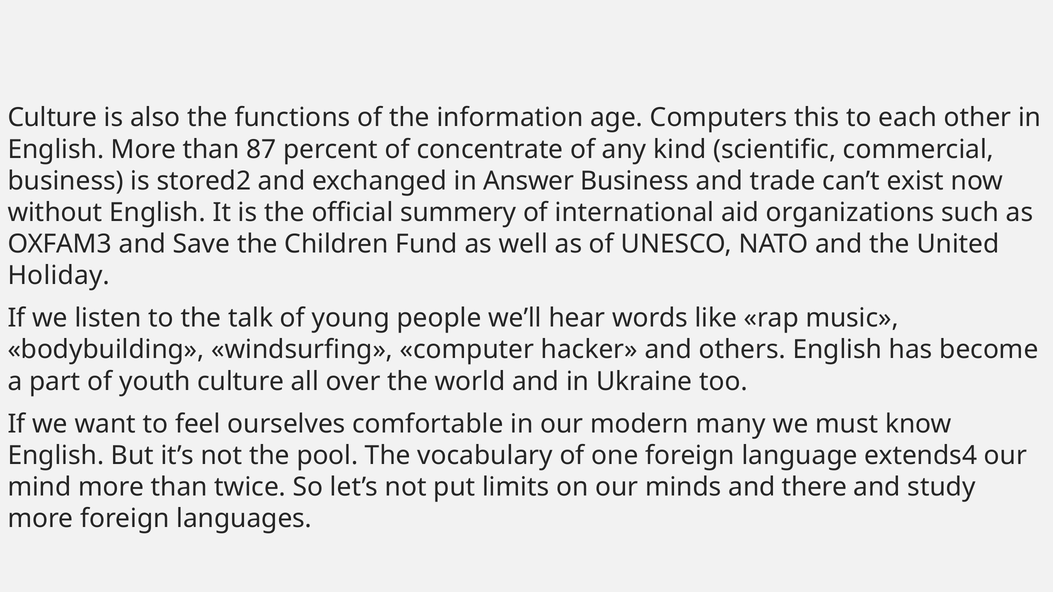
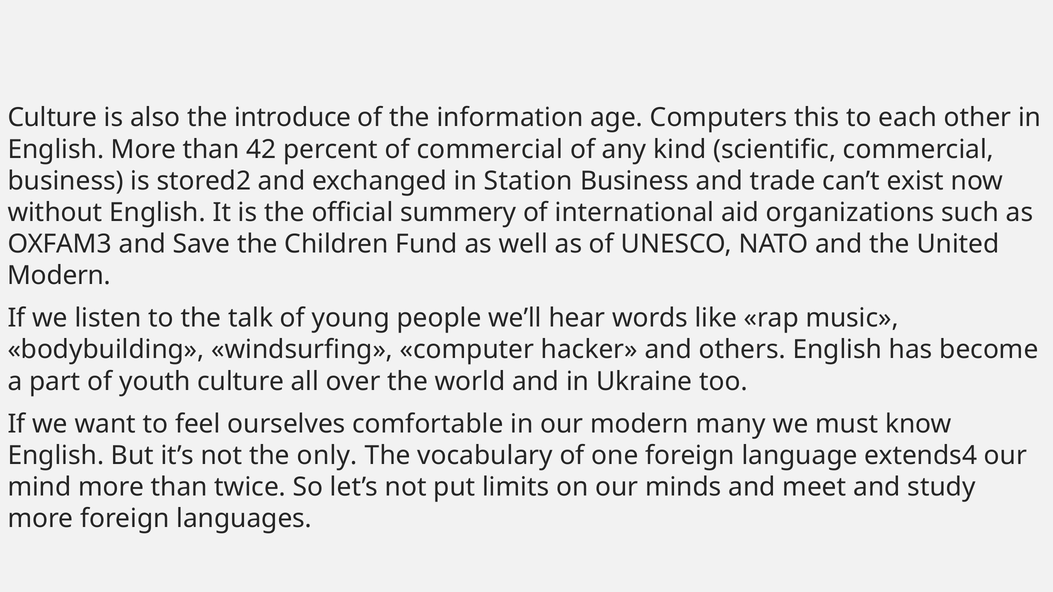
functions: functions -> introduce (293, 118)
87: 87 -> 42 (261, 149)
of concentrate: concentrate -> commercial (490, 149)
Answer: Answer -> Station (528, 181)
Holiday: Holiday -> Modern (59, 276)
pool: pool -> only (327, 456)
there: there -> meet (814, 487)
